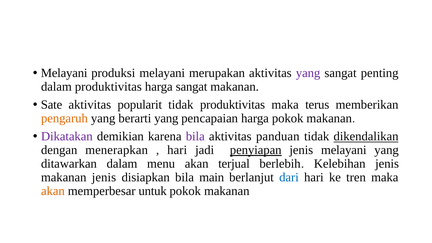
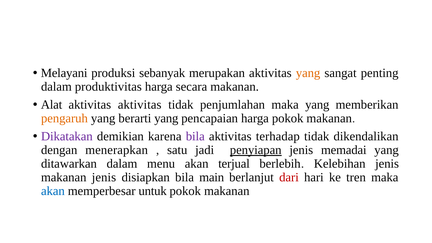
produksi melayani: melayani -> sebanyak (162, 73)
yang colour: purple -> orange (308, 73)
harga sangat: sangat -> secara (192, 87)
Sate: Sate -> Alat (52, 105)
aktivitas popularit: popularit -> aktivitas (140, 105)
tidak produktivitas: produktivitas -> penjumlahan (232, 105)
maka terus: terus -> yang (317, 105)
panduan: panduan -> terhadap (278, 136)
dikendalikan underline: present -> none (366, 136)
hari: hari -> satu (177, 150)
jenis melayani: melayani -> memadai (344, 150)
dari colour: blue -> red (289, 177)
akan colour: orange -> blue (53, 191)
